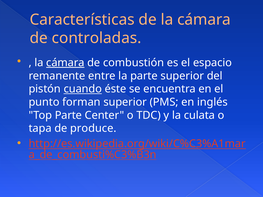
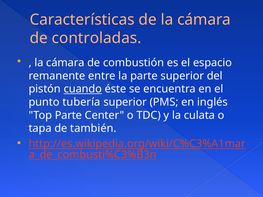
cámara underline: present -> none (65, 63)
forman: forman -> tubería (81, 102)
produce: produce -> también (93, 129)
